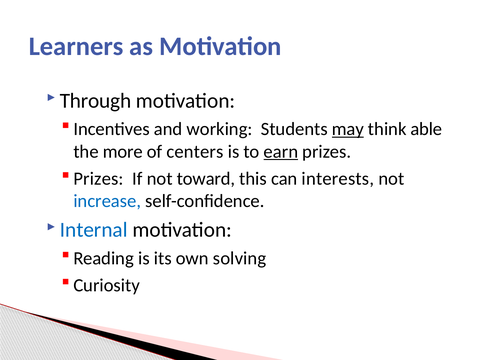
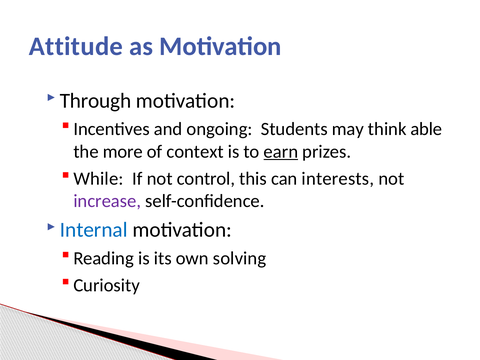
Learners: Learners -> Attitude (76, 46)
working: working -> ongoing (220, 129)
may underline: present -> none (348, 129)
centers: centers -> context (195, 152)
Prizes: Prizes -> While (98, 179)
toward: toward -> control (206, 179)
increase colour: blue -> purple (107, 201)
